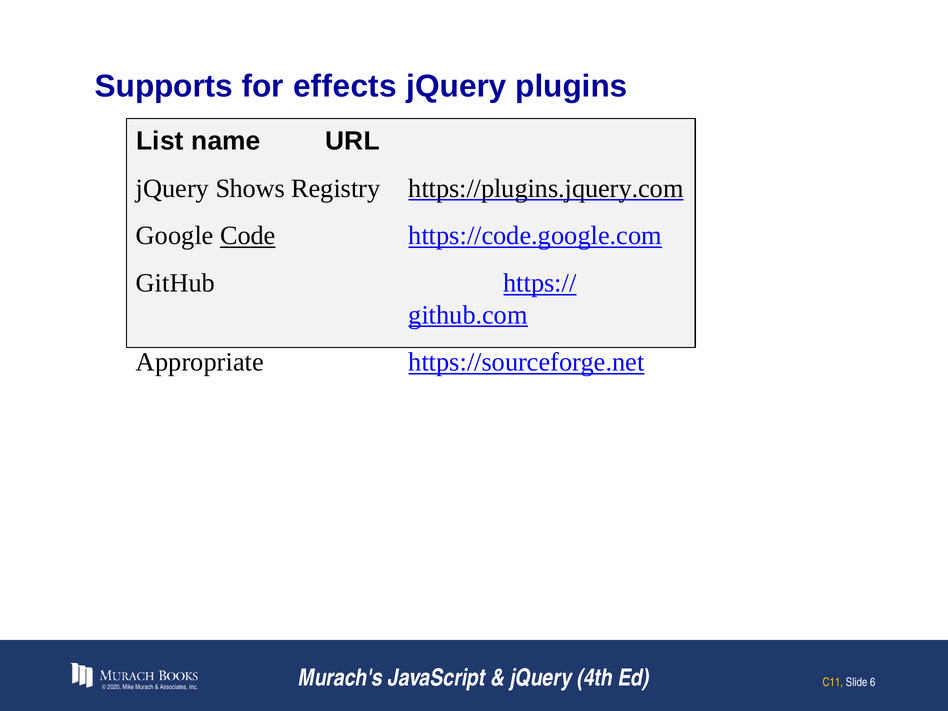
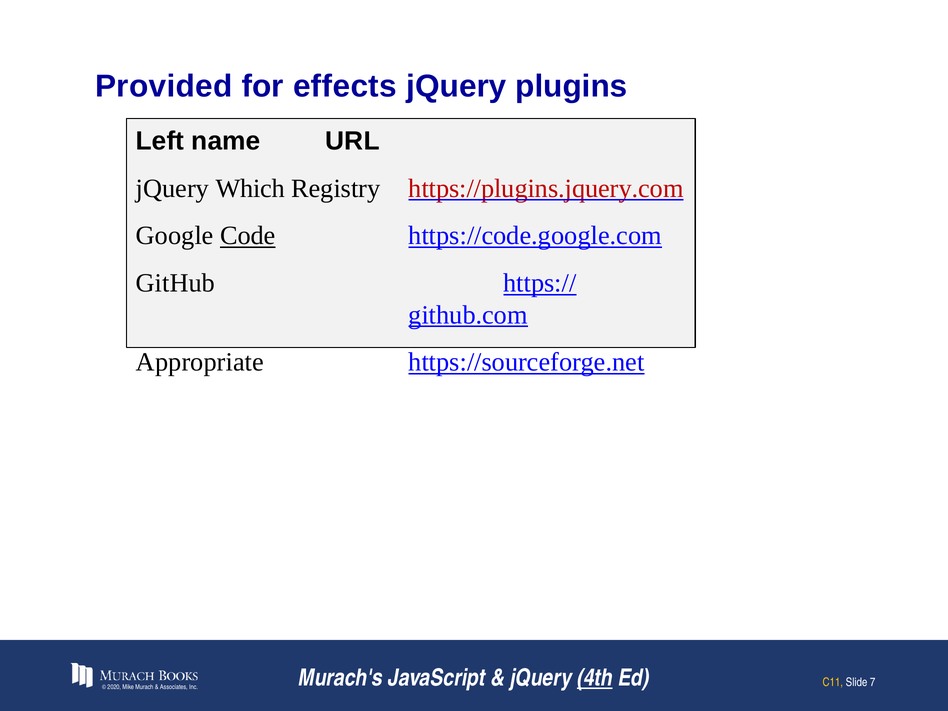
Supports: Supports -> Provided (164, 86)
List: List -> Left (160, 141)
Shows: Shows -> Which (250, 188)
https://plugins.jquery.com colour: black -> red (546, 188)
4th underline: none -> present (595, 678)
6: 6 -> 7 (873, 682)
